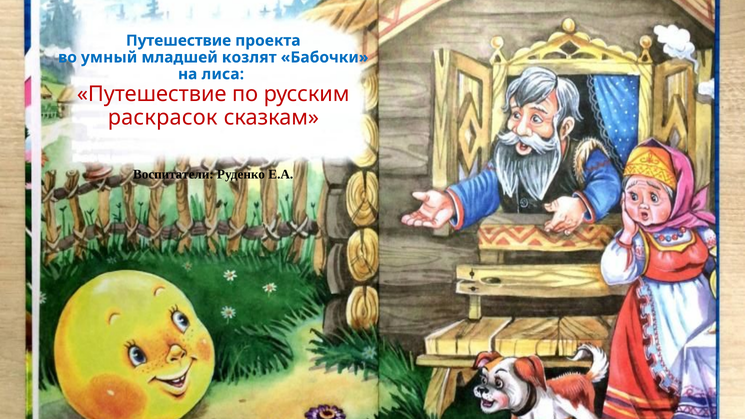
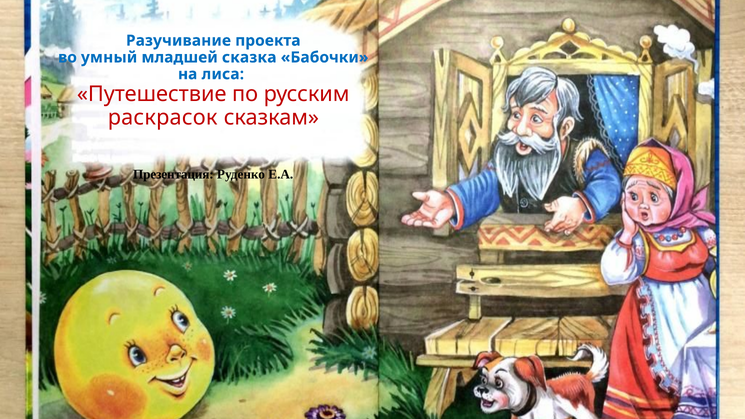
Путешествие: Путешествие -> Разучивание (178, 41)
козлят: козлят -> сказка (249, 57)
Воспитатели: Воспитатели -> Презентация (173, 174)
